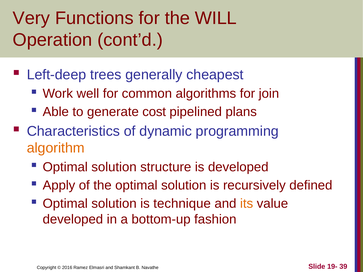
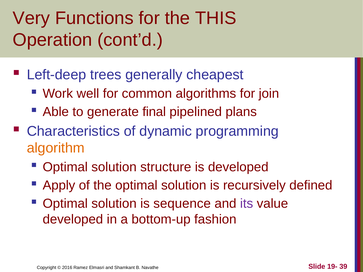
WILL: WILL -> THIS (216, 18)
cost: cost -> final (154, 112)
technique: technique -> sequence (182, 204)
its colour: orange -> purple (247, 204)
